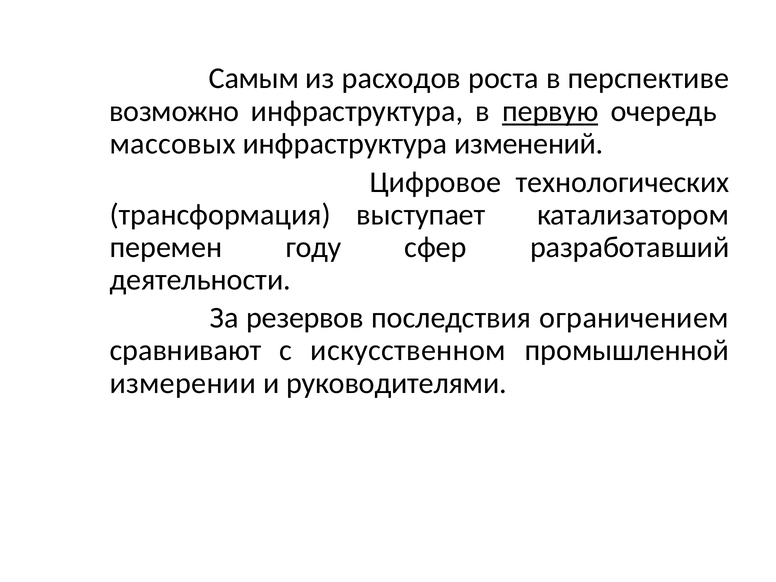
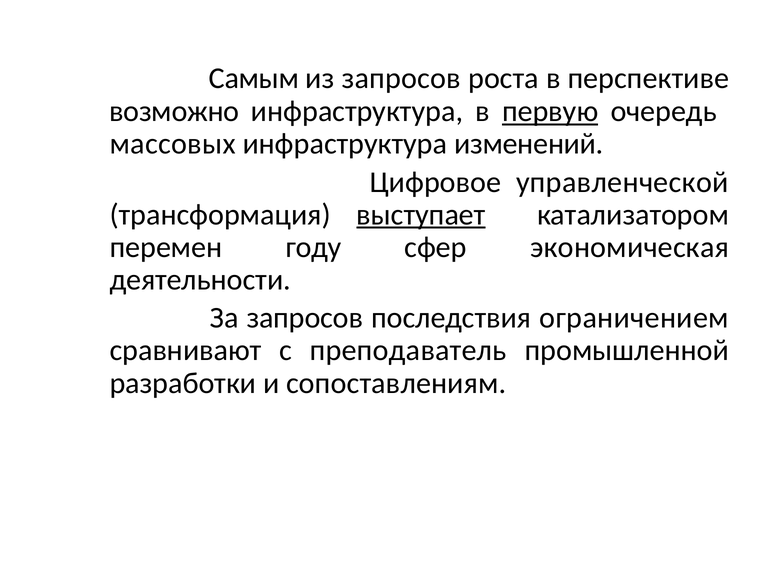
из расходов: расходов -> запросов (401, 78)
технологических: технологических -> управленческой (622, 182)
выступает underline: none -> present (421, 215)
разработавший: разработавший -> экономическая (630, 247)
За резервов: резервов -> запросов (305, 318)
искусственном: искусственном -> преподаватель (408, 350)
измерении: измерении -> разработки (183, 383)
руководителями: руководителями -> сопоставлениям (396, 383)
